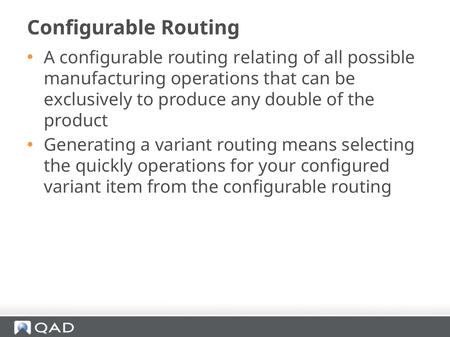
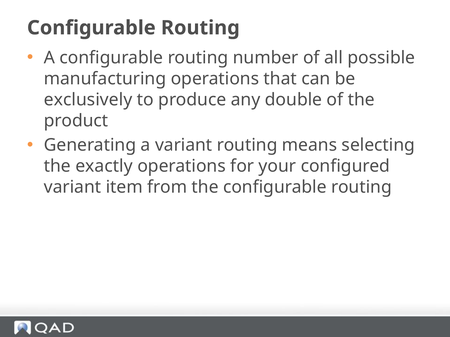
relating: relating -> number (266, 58)
quickly: quickly -> exactly (104, 166)
